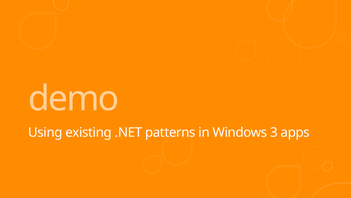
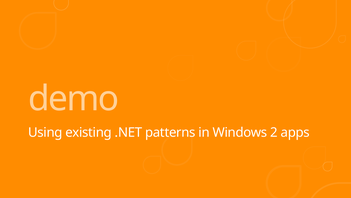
3: 3 -> 2 (274, 132)
